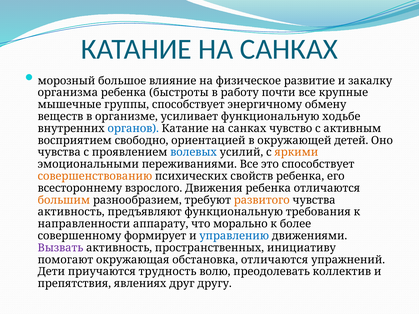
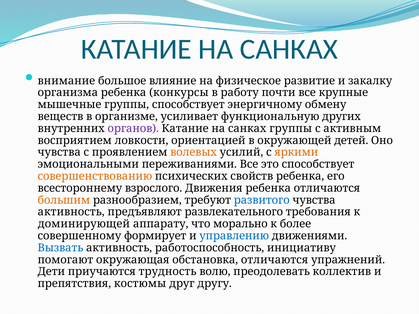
морозный: морозный -> внимание (66, 81)
быстроты: быстроты -> конкурсы (179, 93)
ходьбе: ходьбе -> других (341, 117)
органов colour: blue -> purple (133, 129)
санках чувство: чувство -> группы (291, 129)
свободно: свободно -> ловкости (142, 141)
волевых colour: blue -> orange (194, 152)
развитого colour: orange -> blue (262, 200)
предъявляют функциональную: функциональную -> развлекательного (234, 212)
направленности: направленности -> доминирующей (84, 224)
Вызвать colour: purple -> blue (60, 248)
пространственных: пространственных -> работоспособность (209, 248)
явлениях: явлениях -> костюмы (140, 284)
